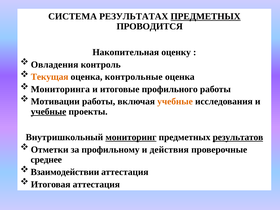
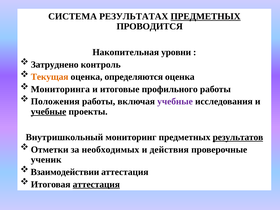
оценку: оценку -> уровни (176, 52)
Овладения: Овладения -> Затруднено (55, 65)
контрольные: контрольные -> определяются (134, 77)
Мотивации: Мотивации -> Положения (55, 101)
учебные colour: orange -> purple (175, 101)
мониторинг underline: present -> none (131, 137)
профильному: профильному -> необходимых (110, 150)
среднее: среднее -> ученик (46, 160)
аттестация underline: none -> present (96, 184)
